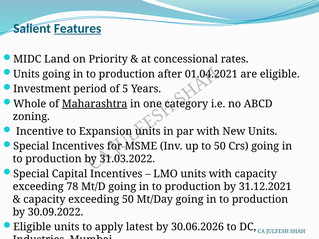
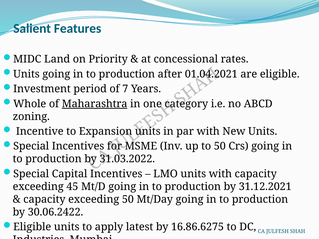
Features underline: present -> none (78, 29)
5: 5 -> 7 (125, 89)
78: 78 -> 45 (72, 187)
30.09.2022: 30.09.2022 -> 30.06.2422 (56, 212)
30.06.2026: 30.06.2026 -> 16.86.6275 (197, 227)
